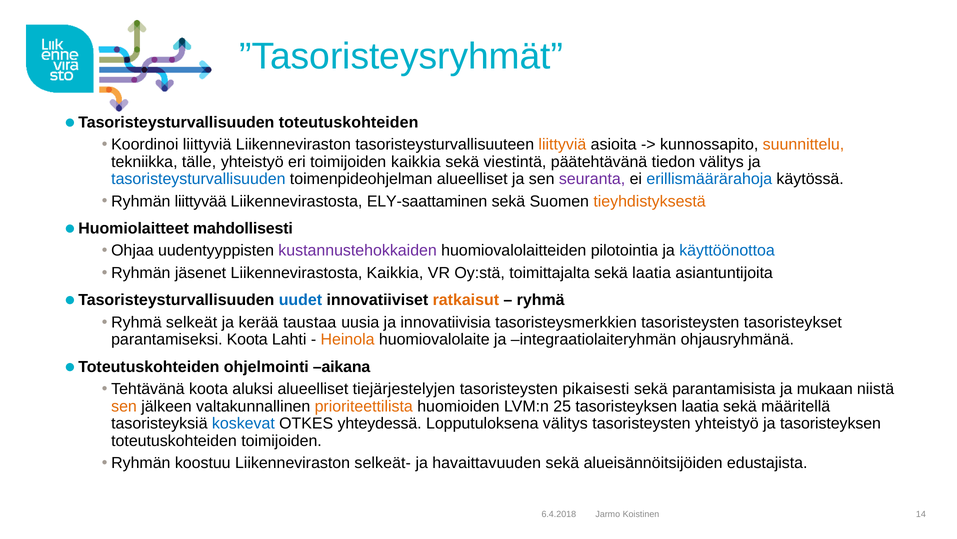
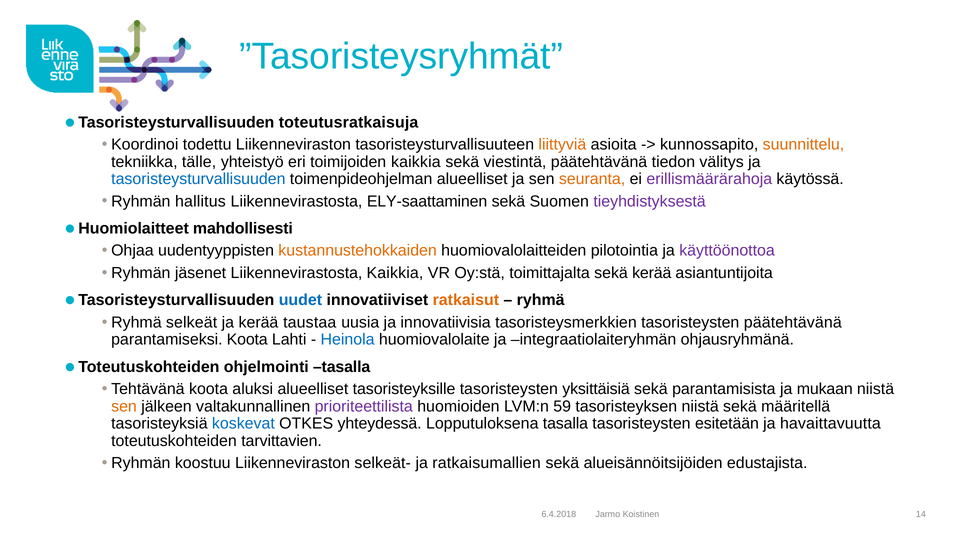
toteutuskohteiden: toteutuskohteiden -> toteutusratkaisuja (349, 122)
Koordinoi liittyviä: liittyviä -> todettu (207, 144)
seuranta colour: purple -> orange (592, 179)
erillismäärärahoja colour: blue -> purple (709, 179)
liittyvää: liittyvää -> hallitus (200, 201)
tieyhdistyksestä colour: orange -> purple (650, 201)
kustannustehokkaiden colour: purple -> orange (358, 250)
käyttöönottoa colour: blue -> purple (727, 250)
sekä laatia: laatia -> kerää (652, 273)
tasoristeysten tasoristeykset: tasoristeykset -> päätehtävänä (793, 322)
Heinola colour: orange -> blue (348, 339)
ohjelmointi aikana: aikana -> tasalla (342, 366)
tiejärjestelyjen: tiejärjestelyjen -> tasoristeyksille (404, 389)
pikaisesti: pikaisesti -> yksittäisiä (596, 389)
prioriteettilista colour: orange -> purple (364, 406)
25: 25 -> 59 (562, 406)
tasoristeyksen laatia: laatia -> niistä (700, 406)
Lopputuloksena välitys: välitys -> tasalla (565, 423)
tasoristeysten yhteistyö: yhteistyö -> esitetään (727, 423)
ja tasoristeyksen: tasoristeyksen -> havaittavuutta (830, 423)
toteutuskohteiden toimijoiden: toimijoiden -> tarvittavien (282, 440)
havaittavuuden: havaittavuuden -> ratkaisumallien (487, 462)
